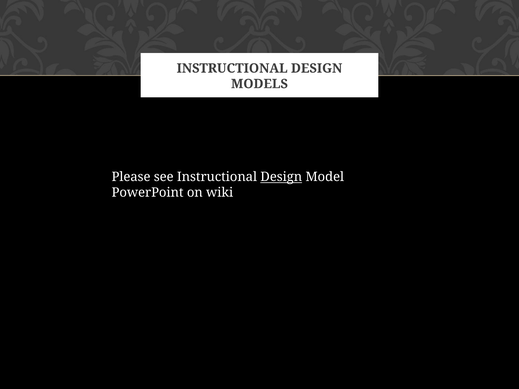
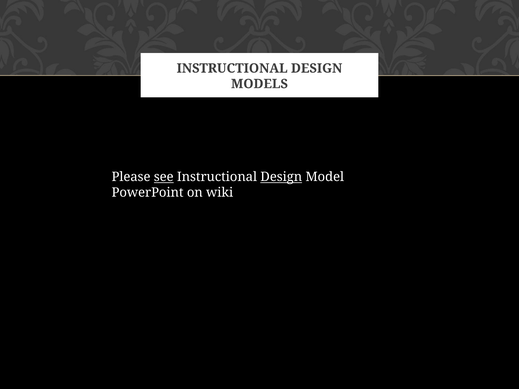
see underline: none -> present (164, 177)
